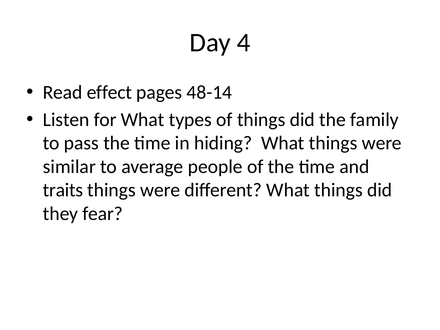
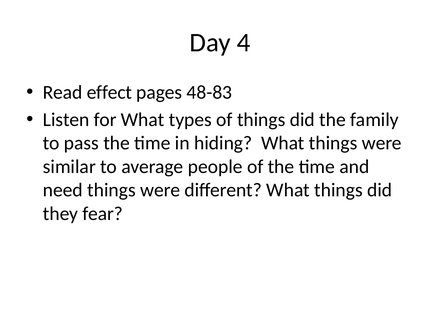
48-14: 48-14 -> 48-83 (209, 92)
traits: traits -> need (63, 190)
